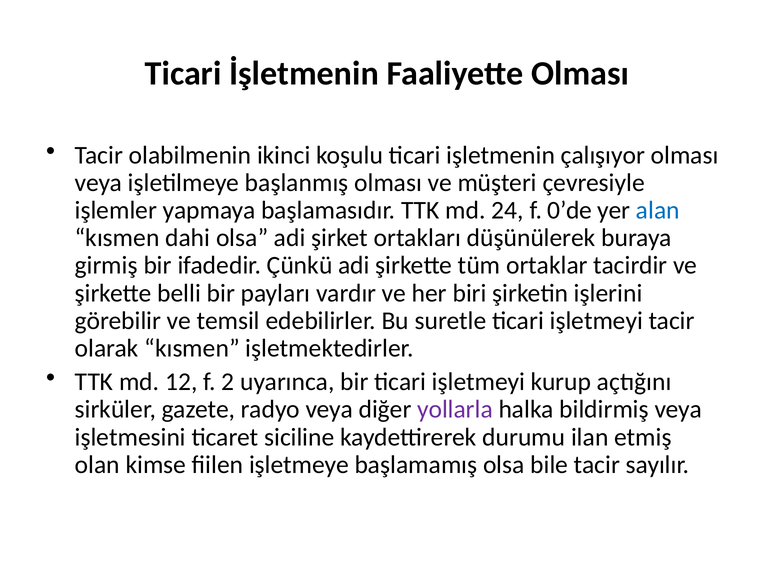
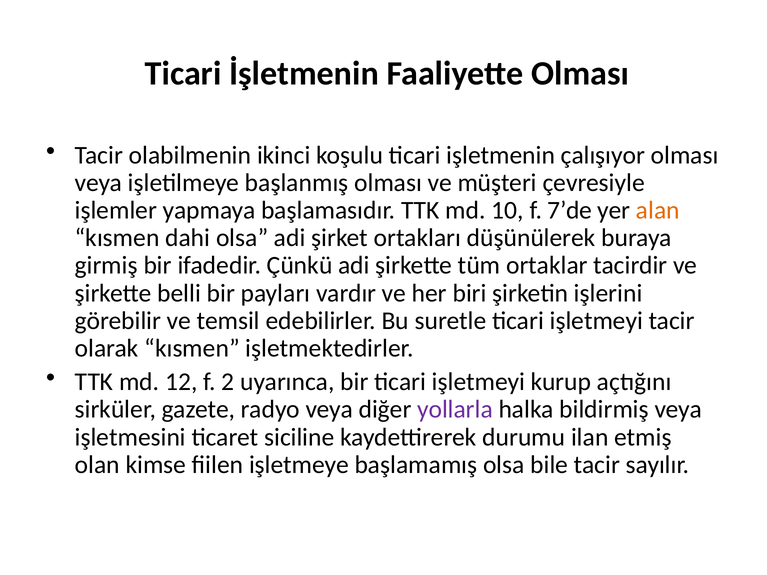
24: 24 -> 10 (508, 210)
0’de: 0’de -> 7’de (570, 210)
alan colour: blue -> orange (658, 210)
